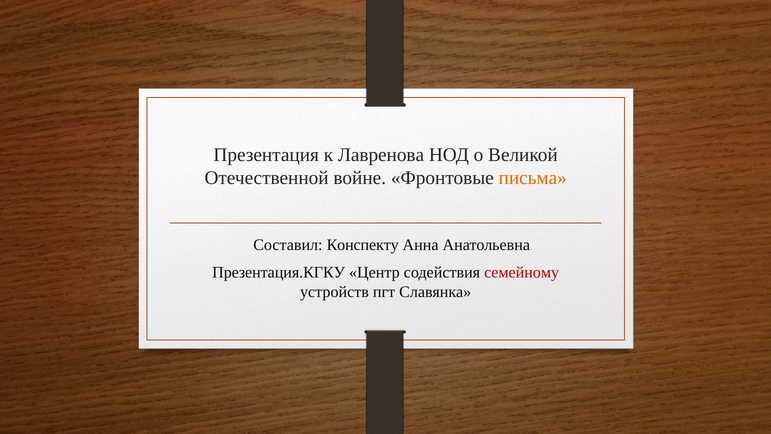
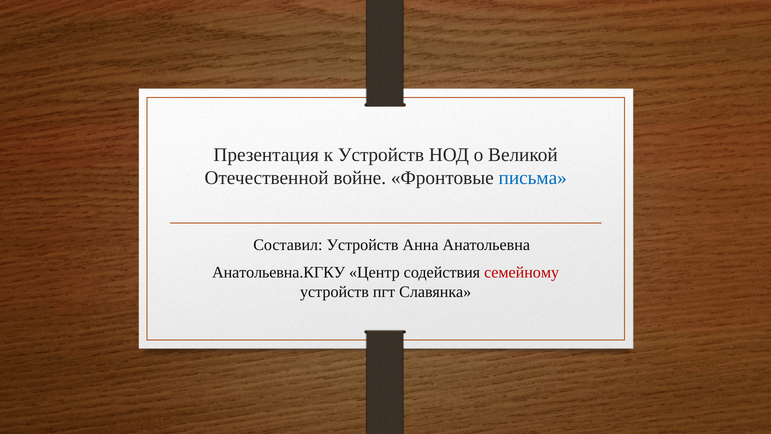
к Лавренова: Лавренова -> Устройств (381, 155)
письма colour: orange -> blue (533, 178)
Составил Конспекту: Конспекту -> Устройств (363, 245)
Презентация.КГКУ: Презентация.КГКУ -> Анатольевна.КГКУ (279, 272)
